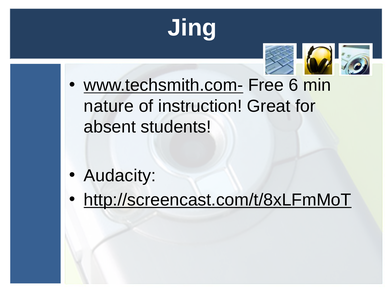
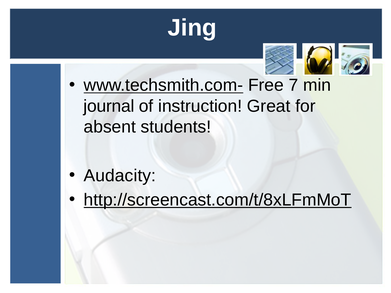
6: 6 -> 7 (293, 85)
nature: nature -> journal (109, 106)
